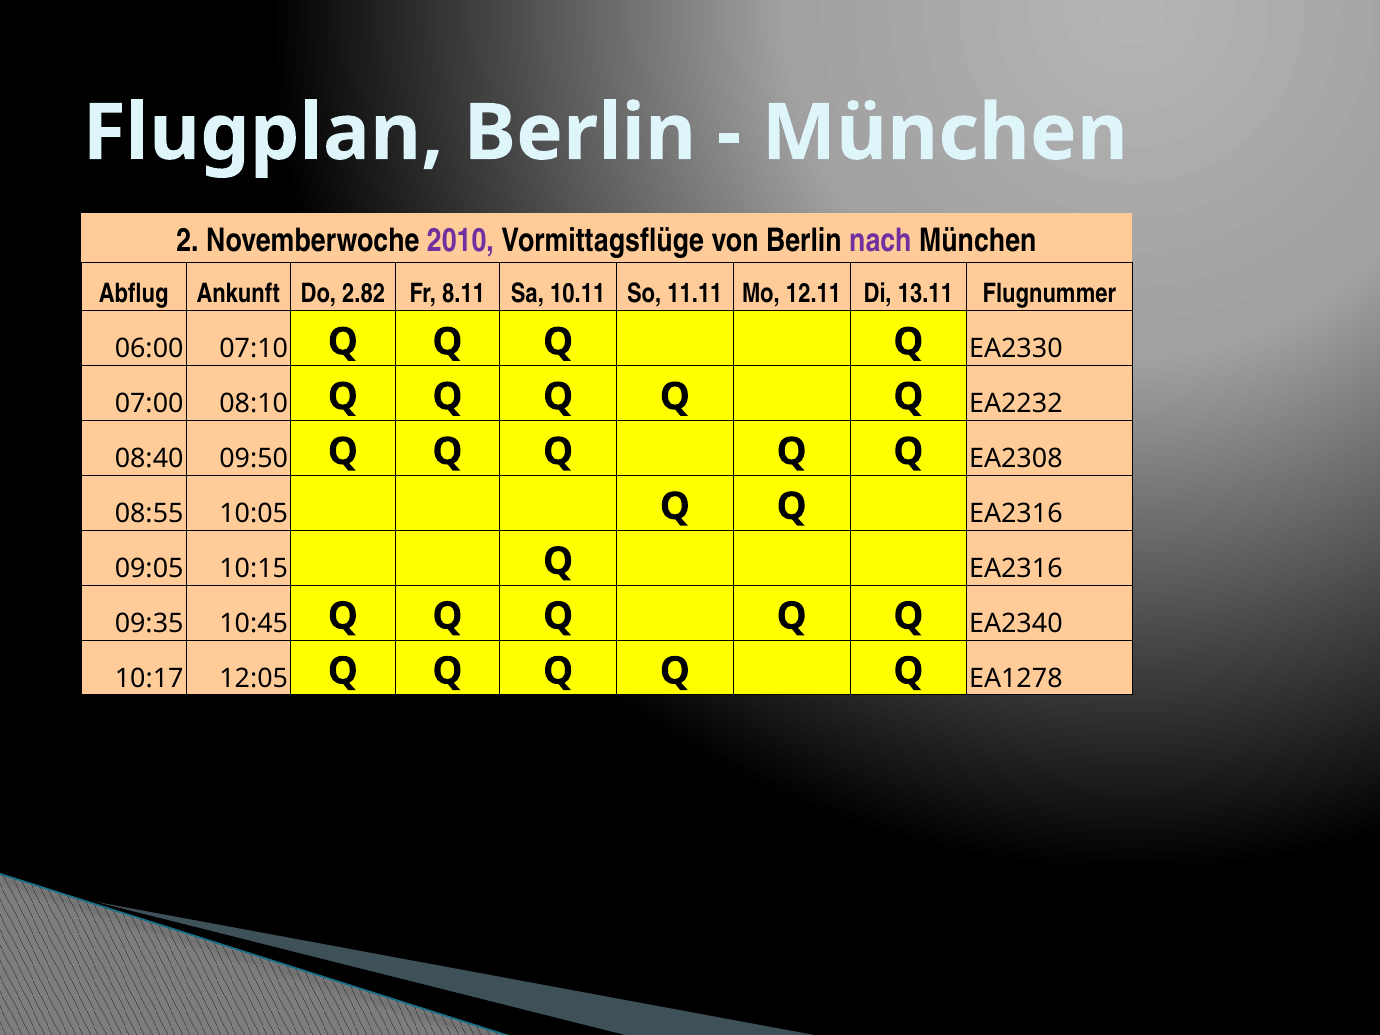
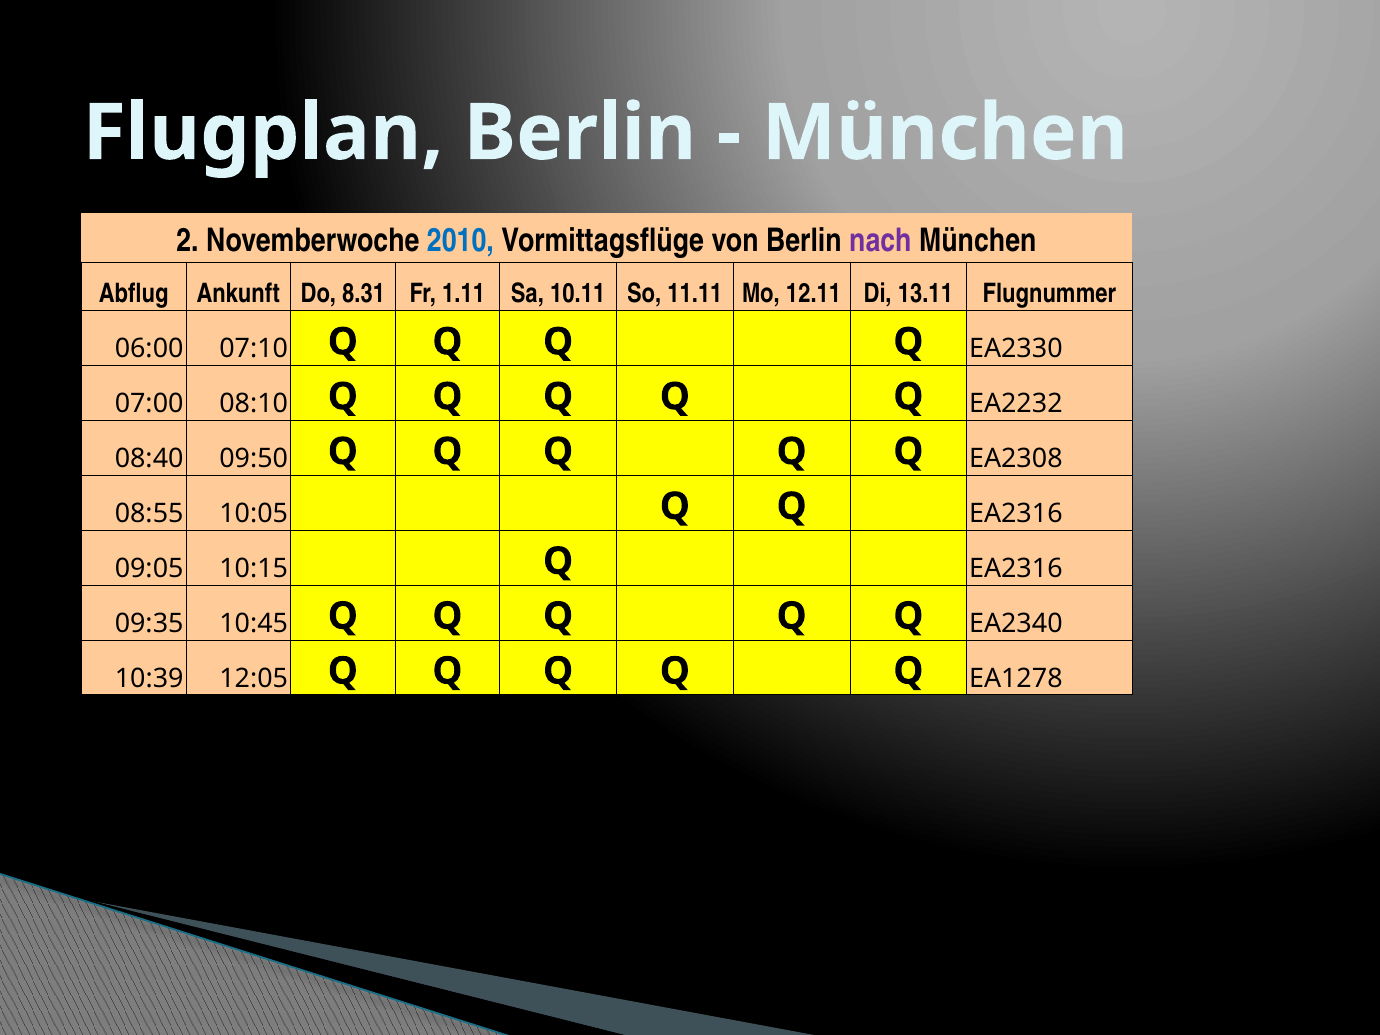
2010 colour: purple -> blue (460, 241)
2.82: 2.82 -> 8.31 (364, 294)
8.11: 8.11 -> 1.11 (464, 294)
10:17: 10:17 -> 10:39 (149, 678)
